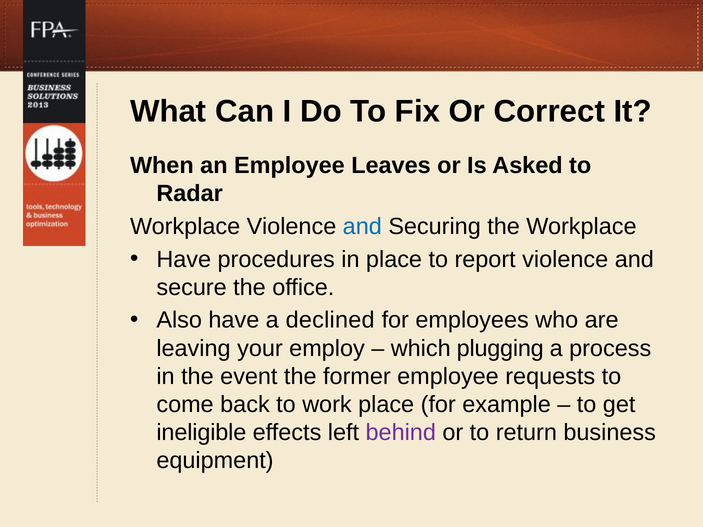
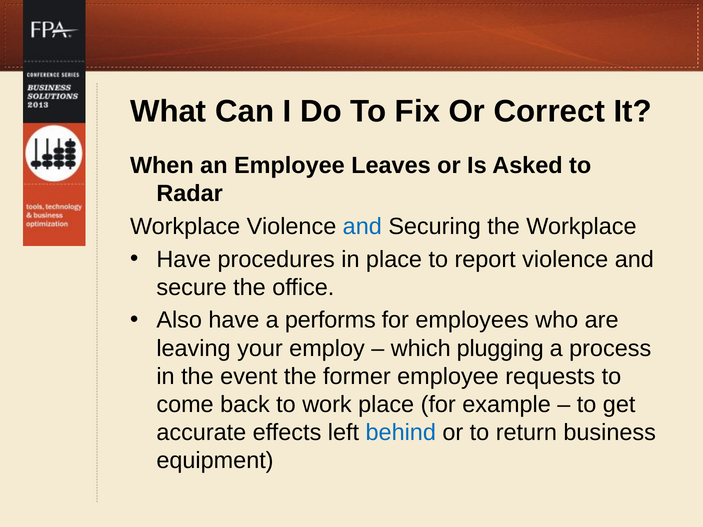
declined: declined -> performs (330, 320)
ineligible: ineligible -> accurate (201, 433)
behind colour: purple -> blue (401, 433)
